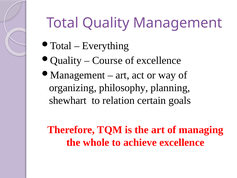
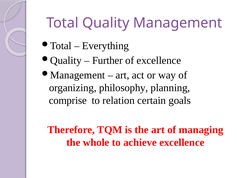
Course: Course -> Further (107, 60)
shewhart: shewhart -> comprise (68, 100)
